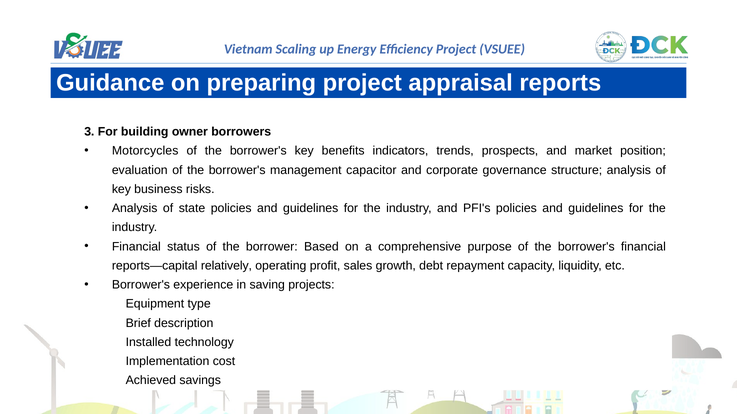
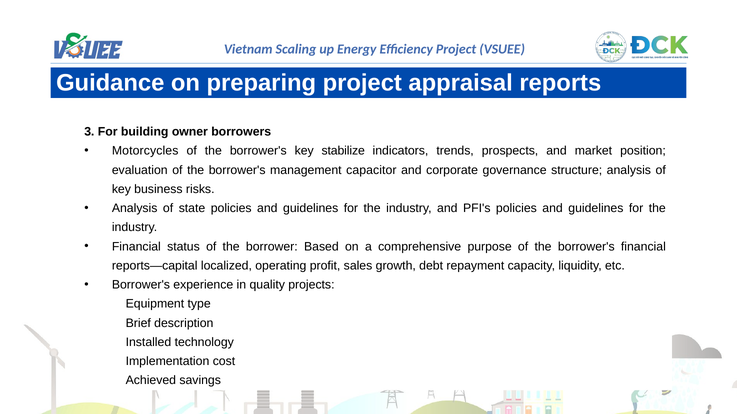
benefits: benefits -> stabilize (343, 151)
relatively: relatively -> localized (226, 266)
saving: saving -> quality (267, 285)
